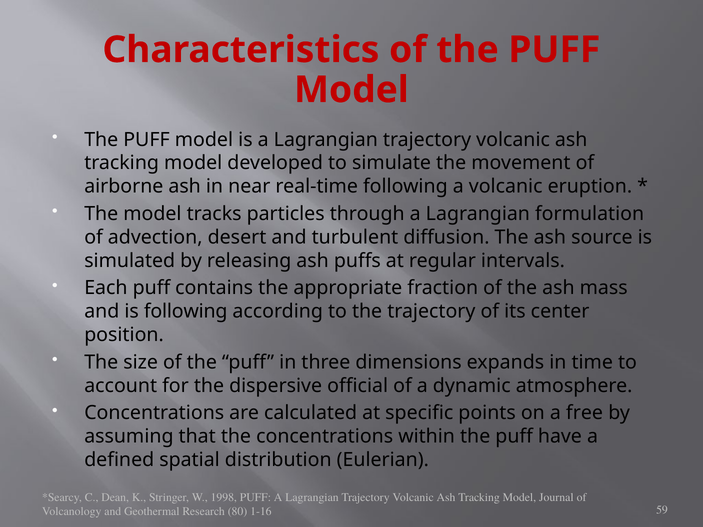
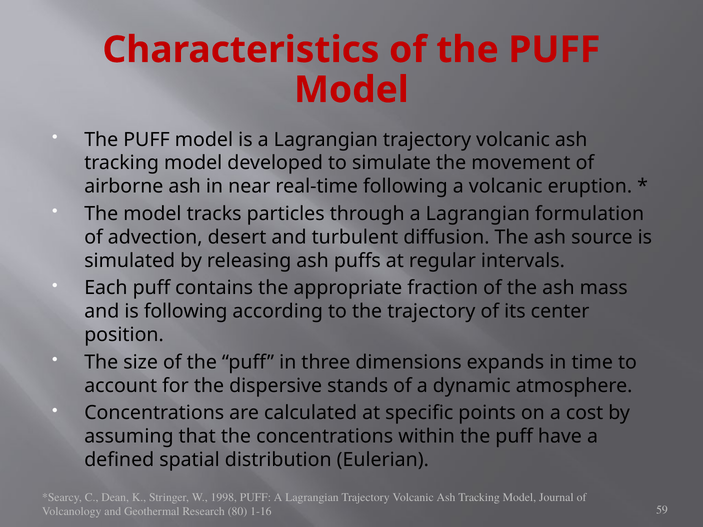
official: official -> stands (358, 386)
free: free -> cost (585, 413)
